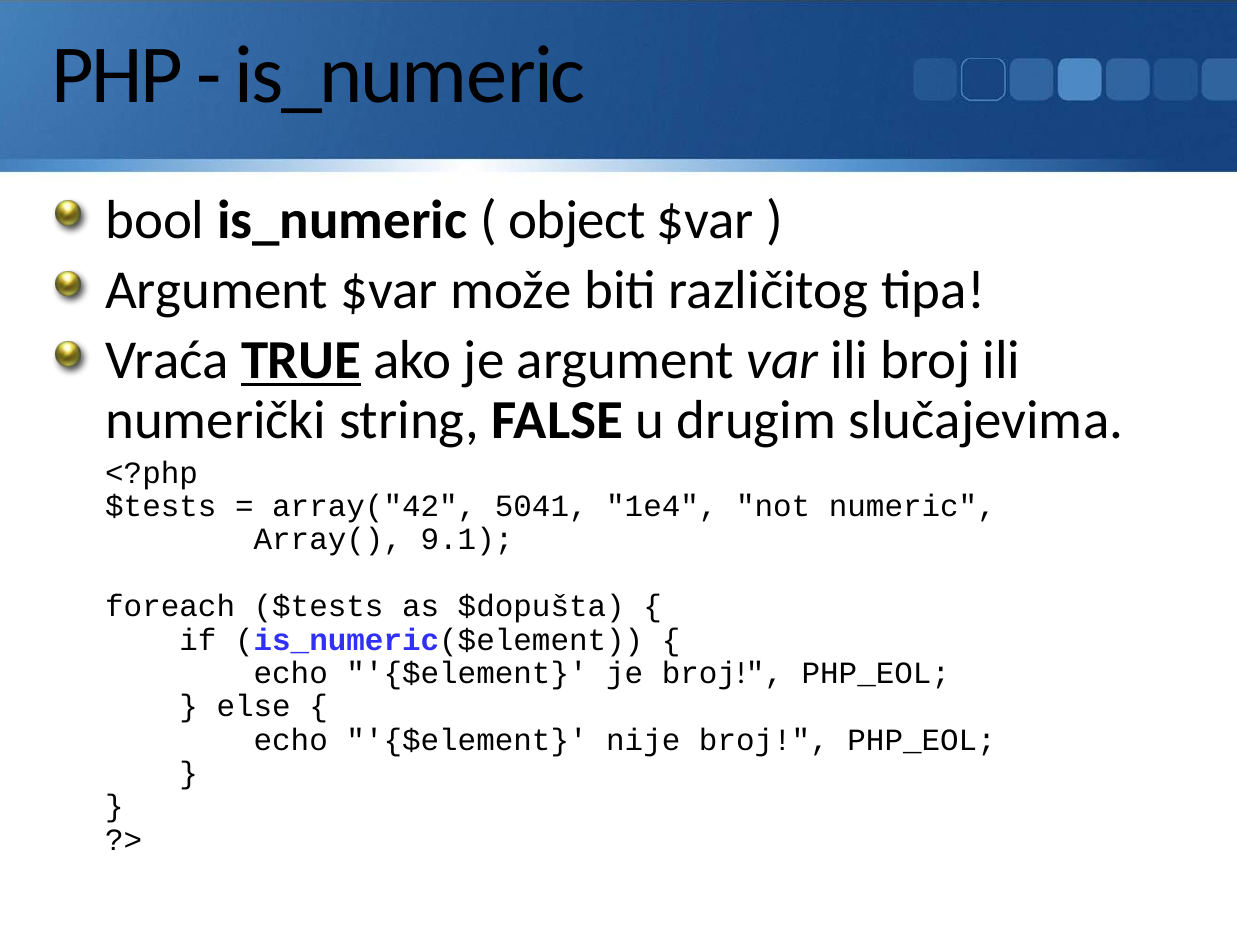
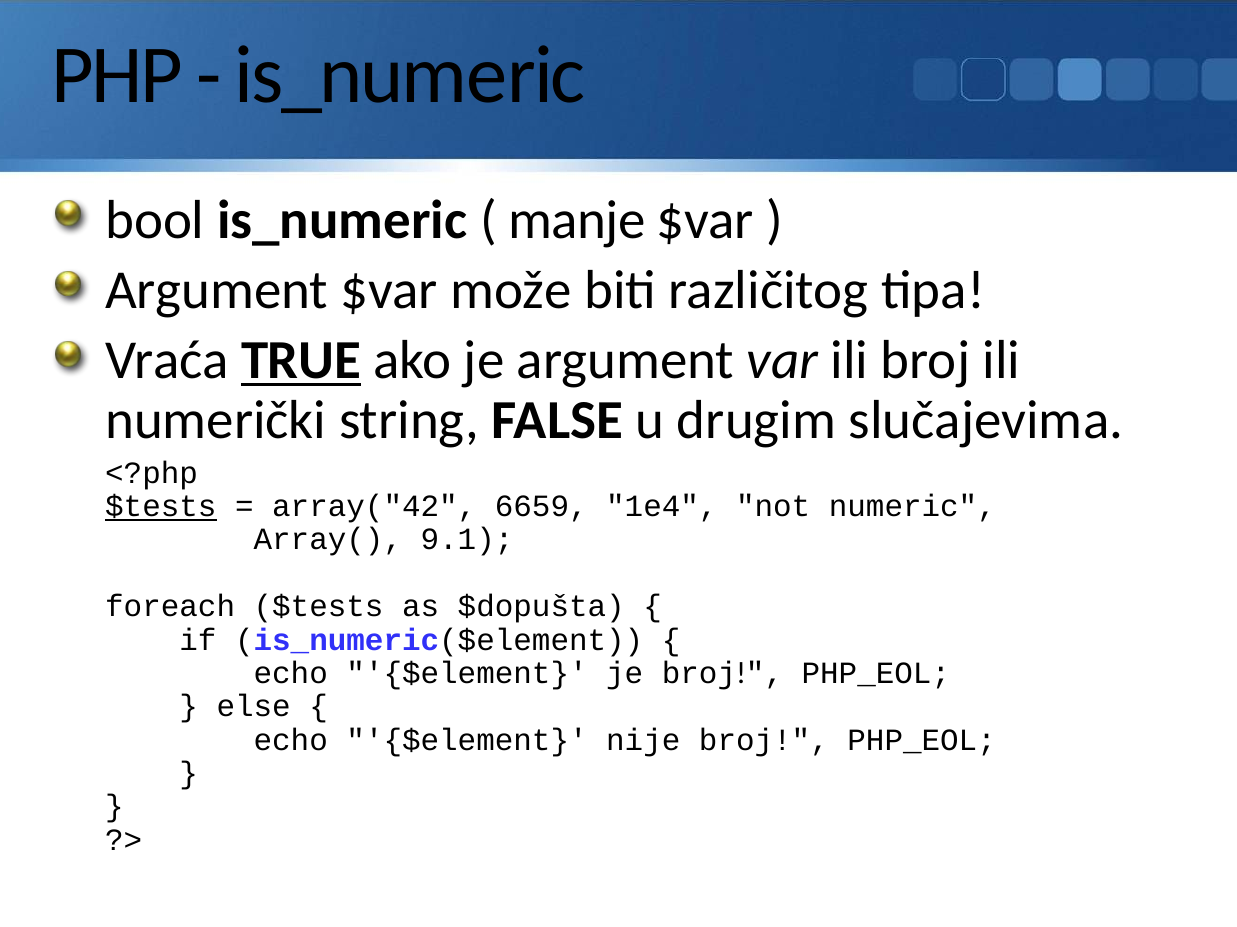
object: object -> manje (577, 220)
$tests underline: none -> present (161, 507)
5041: 5041 -> 6659 (541, 507)
